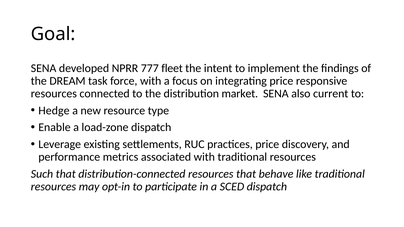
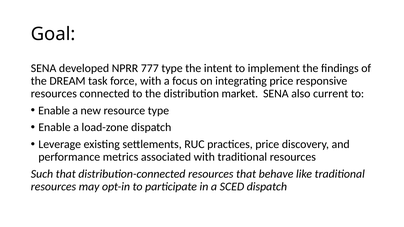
777 fleet: fleet -> type (172, 68)
Hedge: Hedge -> Enable (54, 111)
